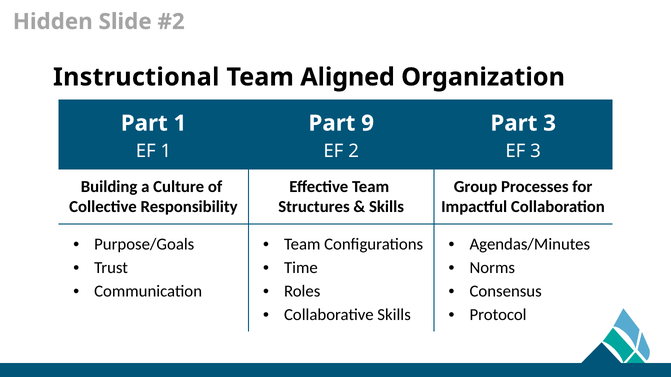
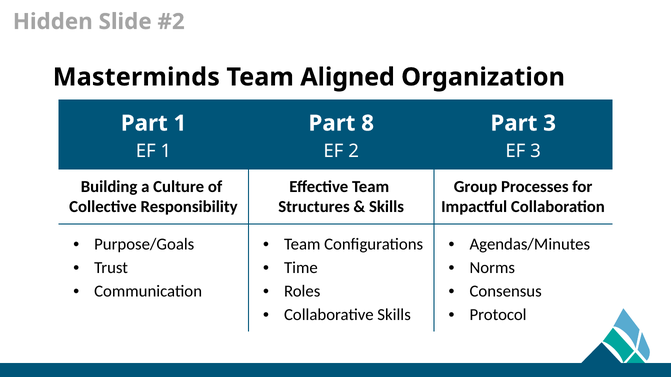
Instructional: Instructional -> Masterminds (136, 77)
9: 9 -> 8 (368, 123)
